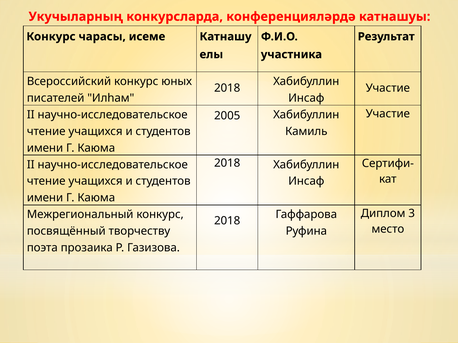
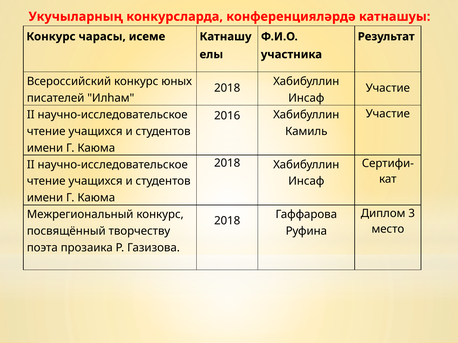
2005: 2005 -> 2016 (227, 116)
